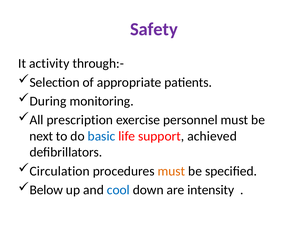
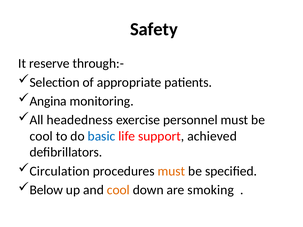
Safety colour: purple -> black (154, 29)
activity: activity -> reserve (49, 64)
During: During -> Angina (48, 101)
prescription: prescription -> headedness (80, 120)
next: next -> cool (41, 136)
cool colour: blue -> orange (118, 190)
intensity: intensity -> smoking (211, 190)
